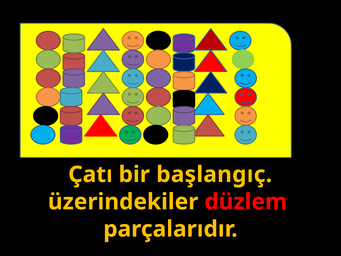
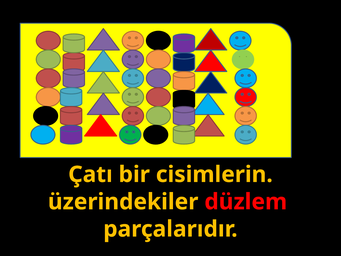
başlangıç: başlangıç -> cisimlerin (214, 174)
